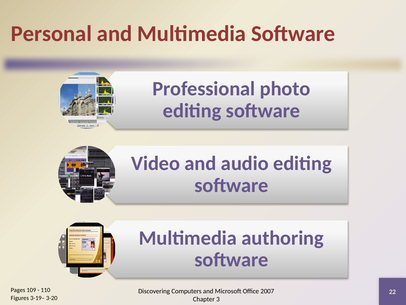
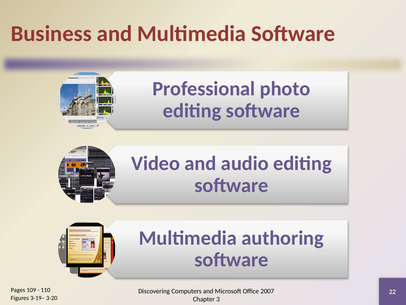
Personal: Personal -> Business (51, 34)
